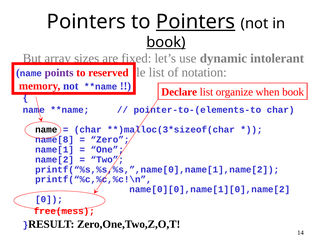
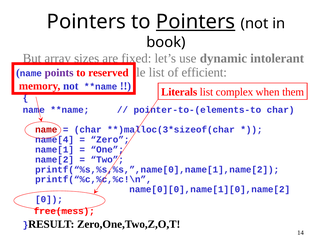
book underline: present -> none (166, 42)
notation: notation -> efficient (204, 72)
Declare: Declare -> Literals (179, 92)
organize: organize -> complex (234, 92)
when book: book -> them (293, 92)
name colour: black -> red (46, 130)
name[8: name[8 -> name[4 (55, 140)
